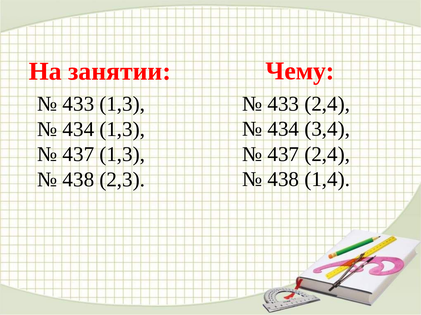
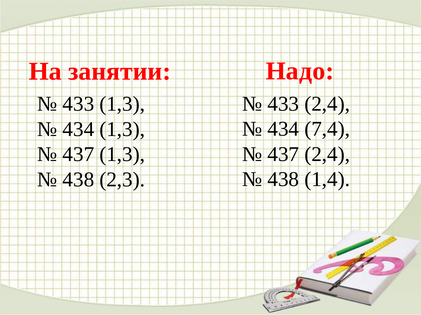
Чему: Чему -> Надо (300, 71)
3,4: 3,4 -> 7,4 (327, 129)
